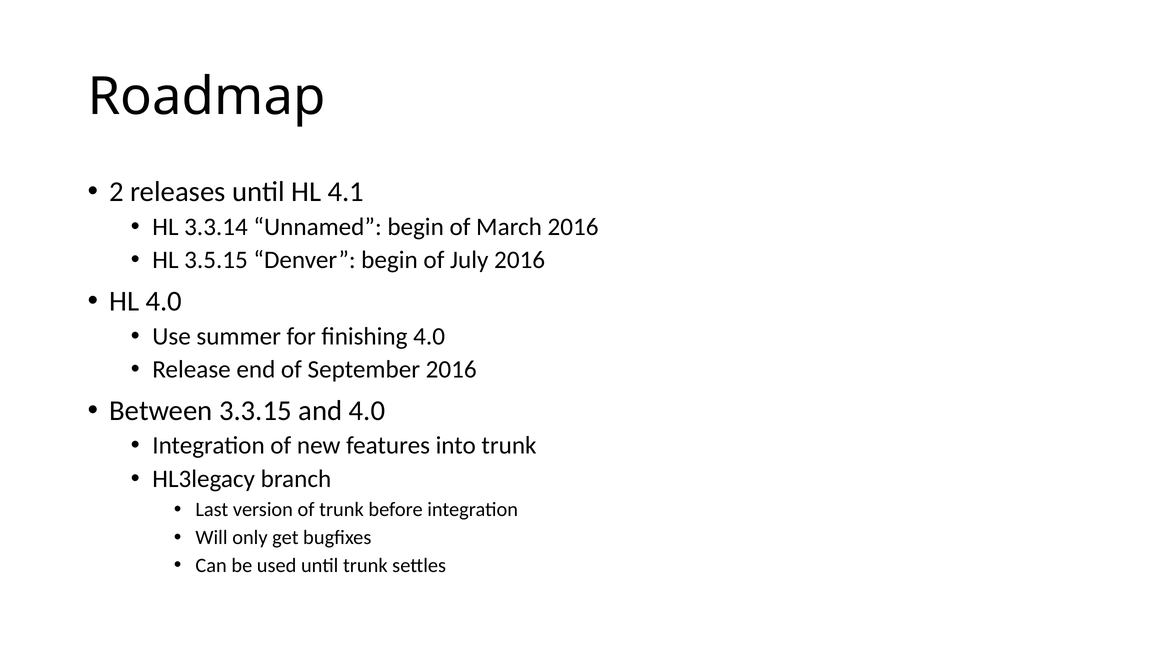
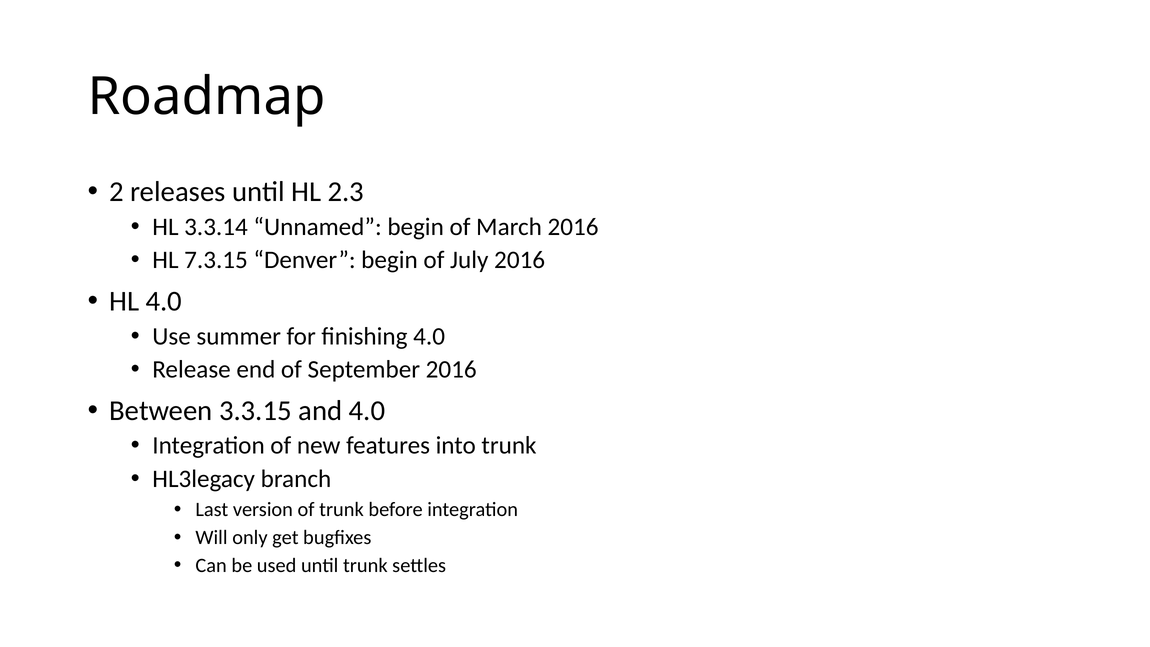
4.1: 4.1 -> 2.3 (346, 192)
3.5.15: 3.5.15 -> 7.3.15 (216, 260)
